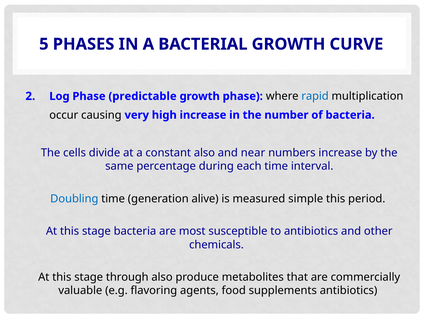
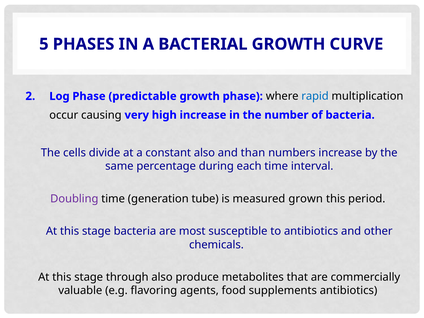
near: near -> than (253, 153)
Doubling colour: blue -> purple (74, 199)
alive: alive -> tube (205, 199)
simple: simple -> grown (306, 199)
